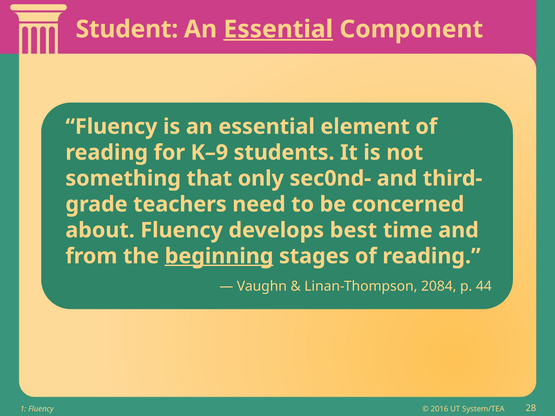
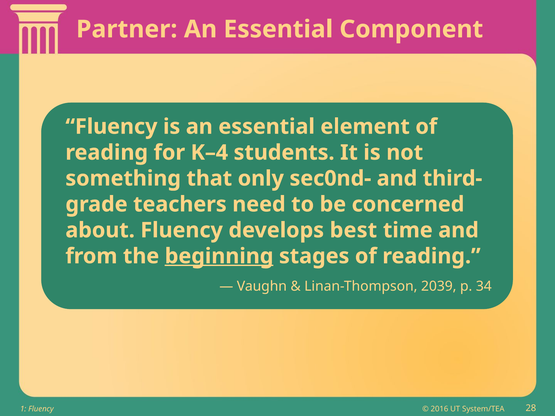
Student: Student -> Partner (127, 29)
Essential underline: present -> none (278, 29)
K–9: K–9 -> K–4 (209, 153)
2084: 2084 -> 2039 (439, 286)
44: 44 -> 34 (484, 286)
